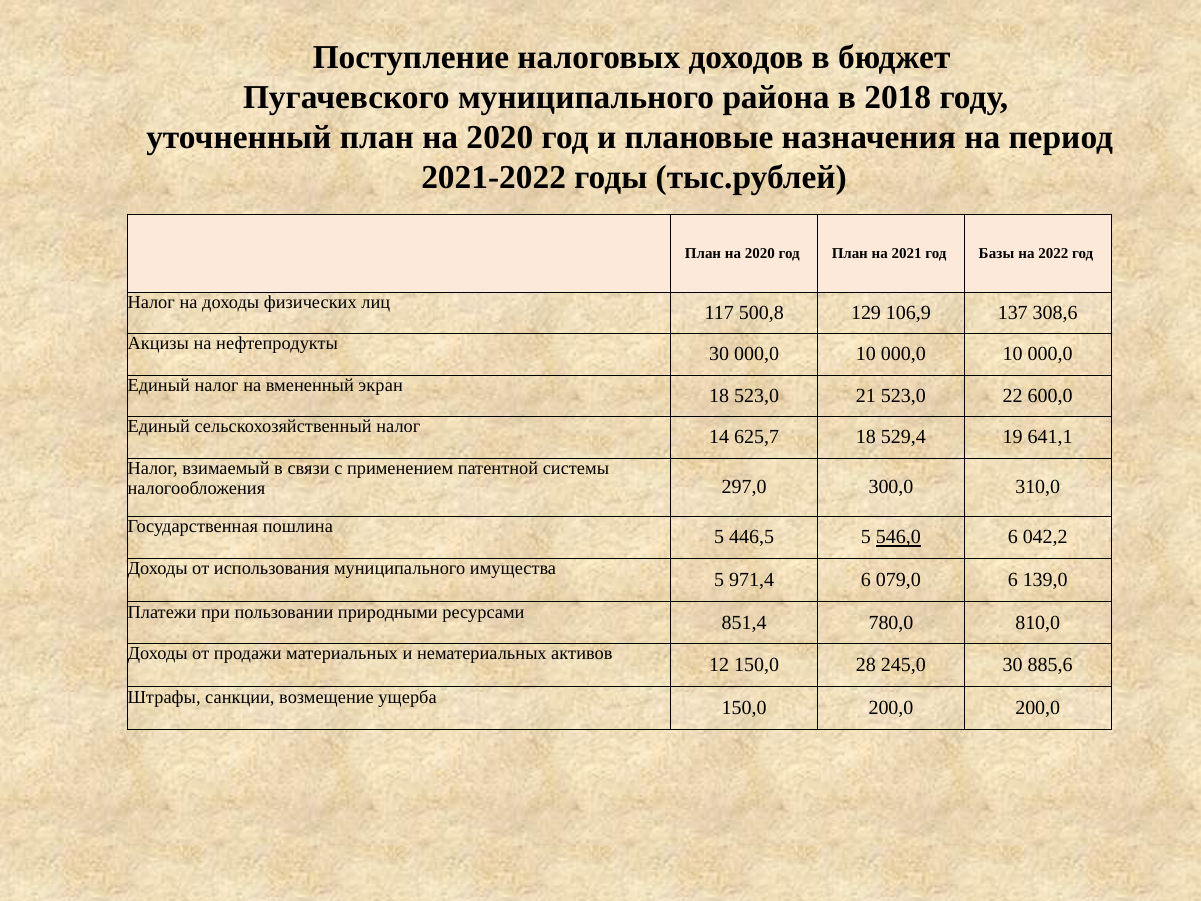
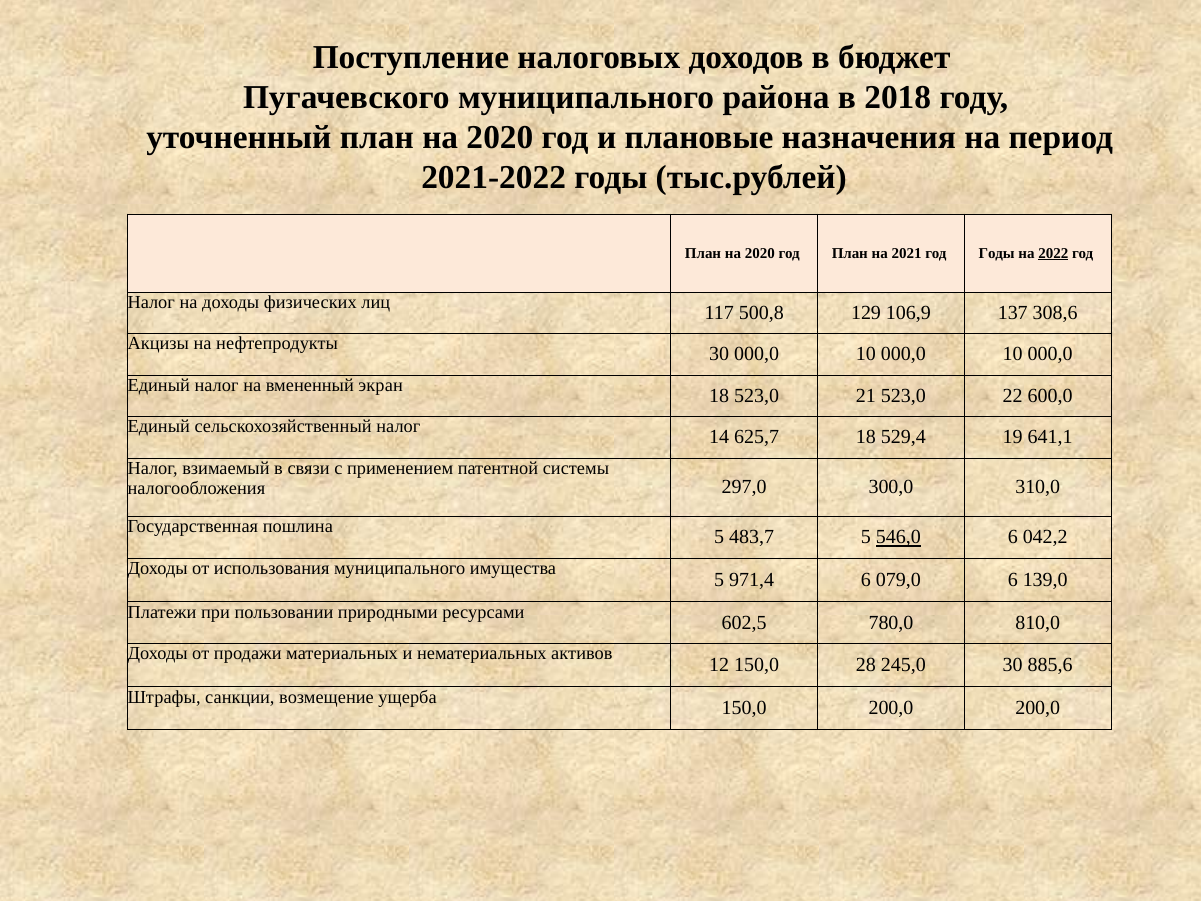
год Базы: Базы -> Годы (997, 253)
2022 underline: none -> present (1053, 253)
446,5: 446,5 -> 483,7 (752, 537)
851,4: 851,4 -> 602,5 (744, 622)
